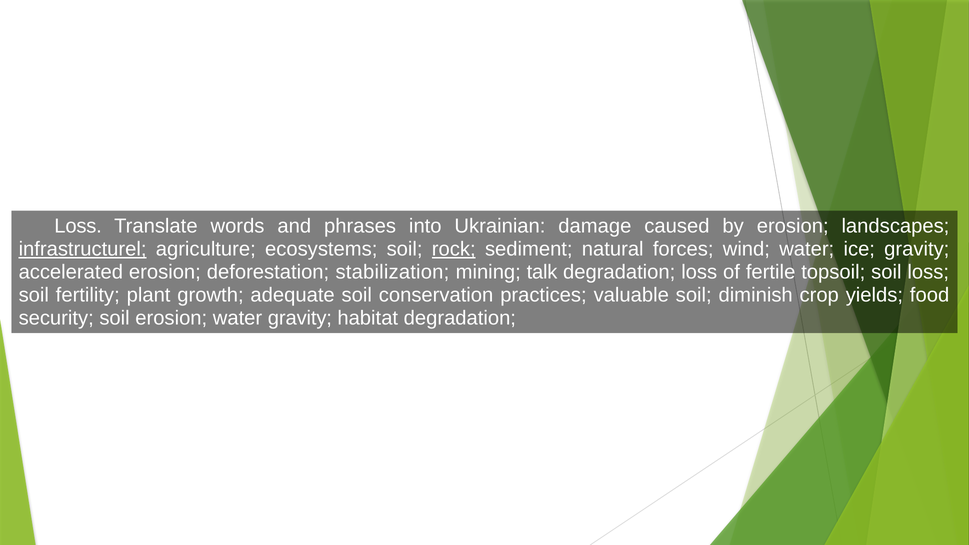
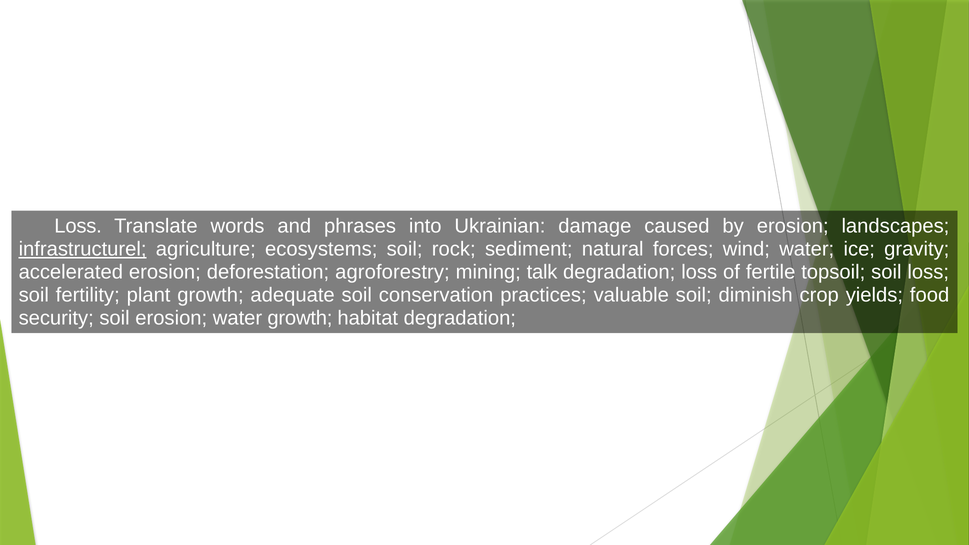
rock underline: present -> none (454, 249)
stabilization: stabilization -> agroforestry (392, 272)
water gravity: gravity -> growth (300, 318)
